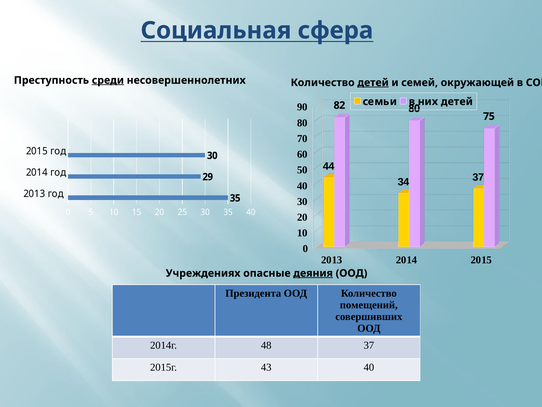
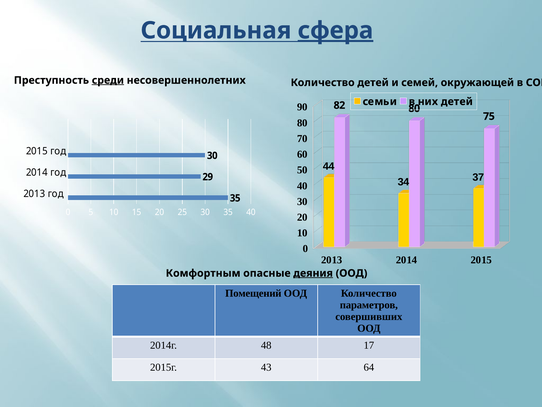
сфера underline: none -> present (335, 30)
детей underline: present -> none (373, 82)
Учреждениях: Учреждениях -> Комфортным (203, 273)
Президента: Президента -> Помещений (253, 293)
помещений: помещений -> параметров (369, 305)
48 37: 37 -> 17 (369, 345)
43 40: 40 -> 64 (369, 367)
